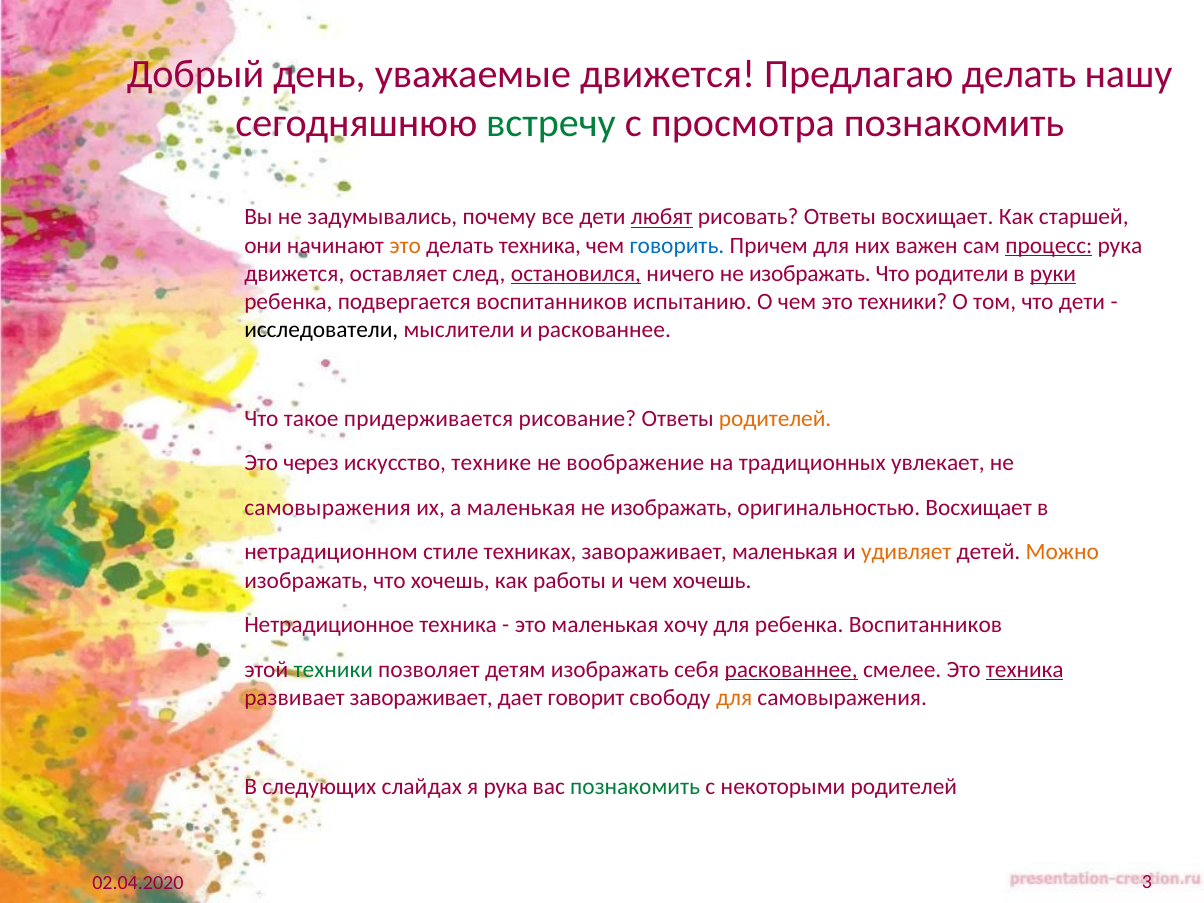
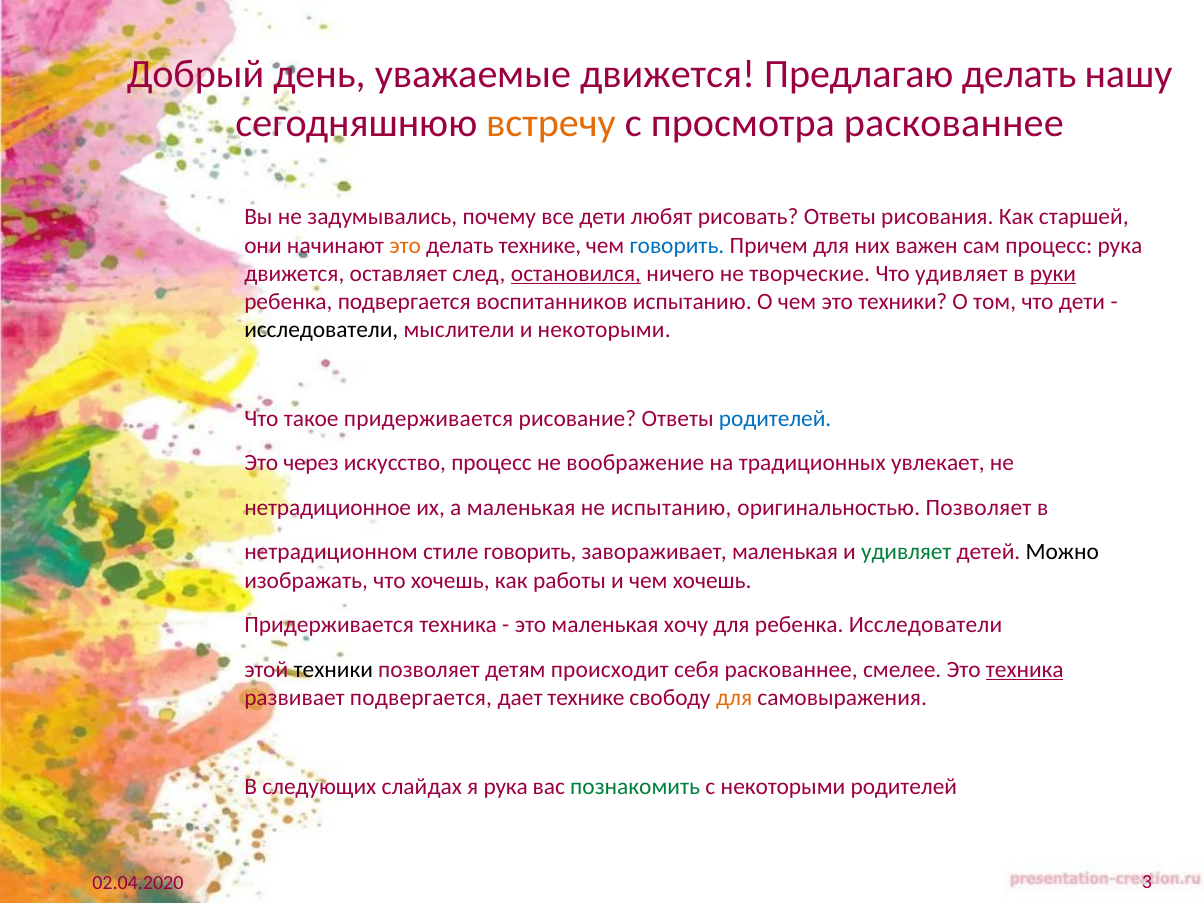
встречу colour: green -> orange (551, 123)
просмотра познакомить: познакомить -> раскованнее (954, 123)
любят underline: present -> none (662, 217)
Ответы восхищает: восхищает -> рисования (937, 217)
делать техника: техника -> технике (540, 245)
процесс underline: present -> none (1049, 245)
ничего не изображать: изображать -> творческие (810, 273)
Что родители: родители -> удивляет (961, 273)
и раскованнее: раскованнее -> некоторыми (604, 330)
родителей colour: orange -> blue (775, 419)
искусство технике: технике -> процесс (492, 463)
самовыражения: самовыражения -> нетрадиционное (328, 508)
изображать: изображать -> испытанию (671, 508)
оригинальностью Восхищает: Восхищает -> Позволяет (978, 508)
стиле техниках: техниках -> говорить (530, 552)
удивляет colour: orange -> green (906, 552)
Можно colour: orange -> black (1062, 552)
Нетрадиционное: Нетрадиционное -> Придерживается (329, 625)
ребенка Воспитанников: Воспитанников -> Исследователи (925, 625)
техники colour: green -> black (333, 669)
детям изображать: изображать -> происходит (610, 669)
раскованнее underline: present -> none (791, 669)
развивает завораживает: завораживает -> подвергается (421, 697)
дает говорит: говорит -> технике (586, 697)
